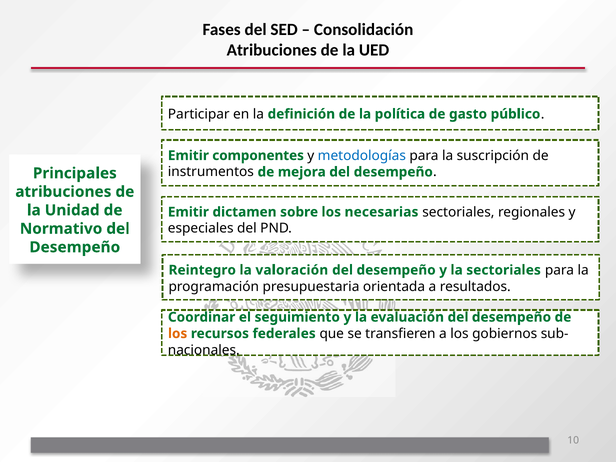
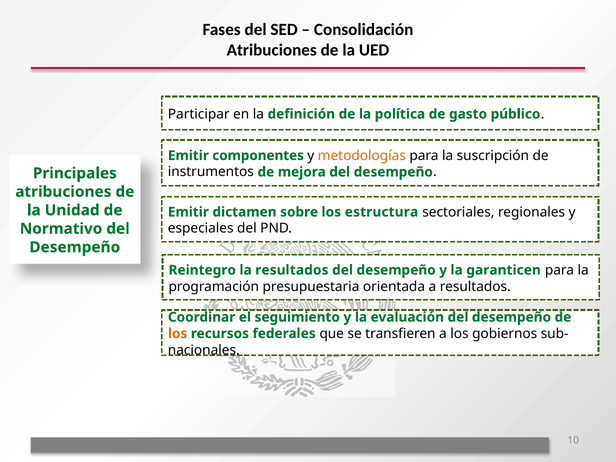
metodologías colour: blue -> orange (362, 156)
necesarias: necesarias -> estructura (381, 212)
la valoración: valoración -> resultados (292, 270)
la sectoriales: sectoriales -> garanticen (504, 270)
